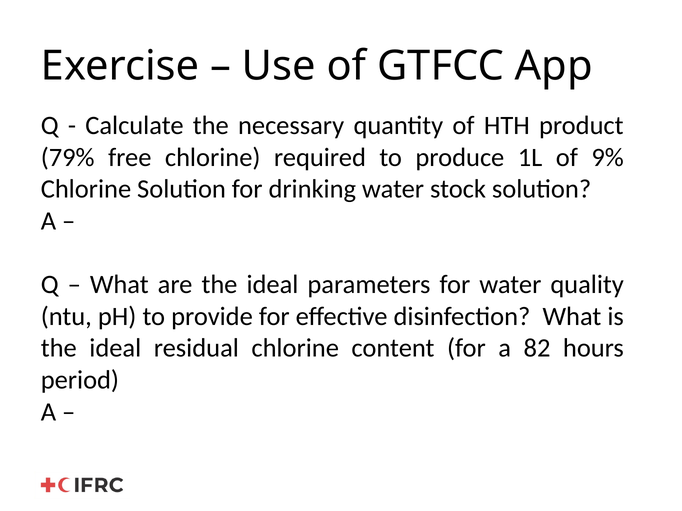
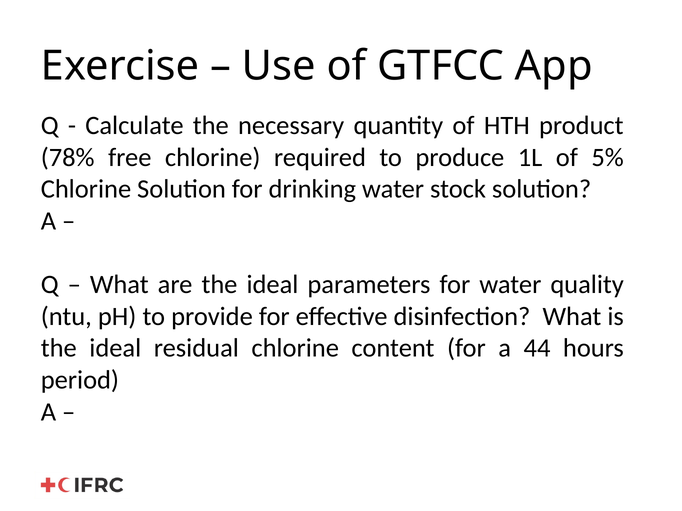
79%: 79% -> 78% (68, 157)
9%: 9% -> 5% (608, 157)
82: 82 -> 44 (537, 349)
